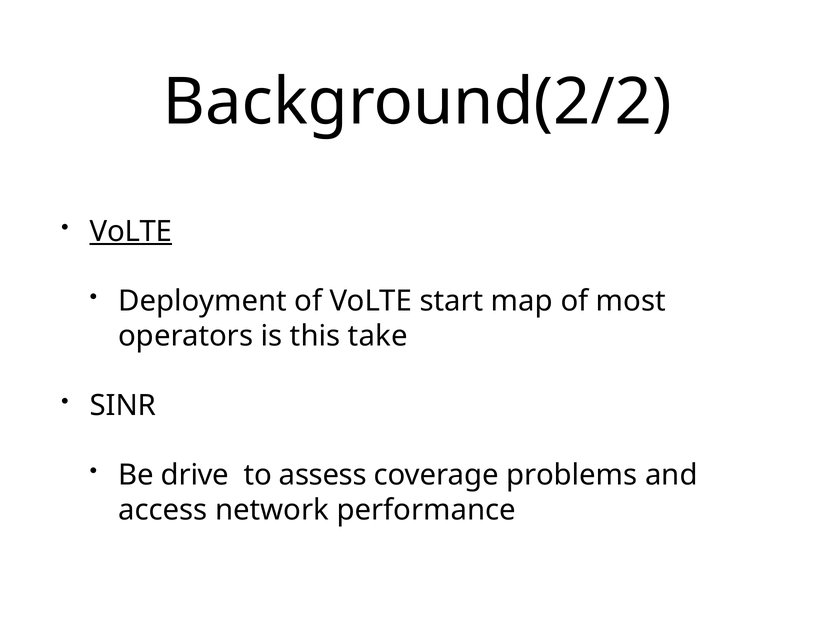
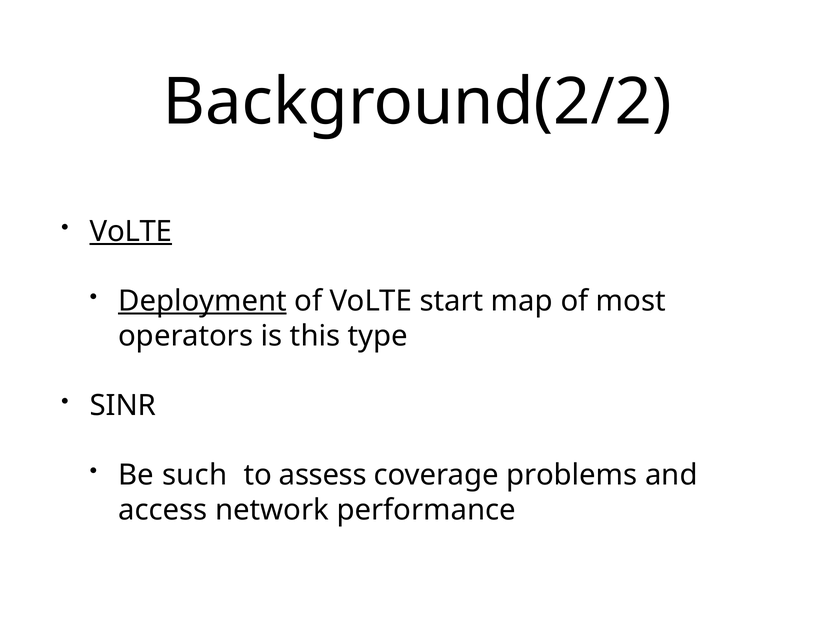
Deployment underline: none -> present (202, 301)
take: take -> type (378, 336)
drive: drive -> such (195, 475)
